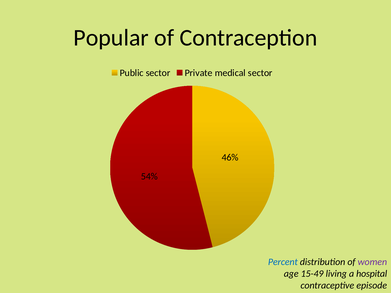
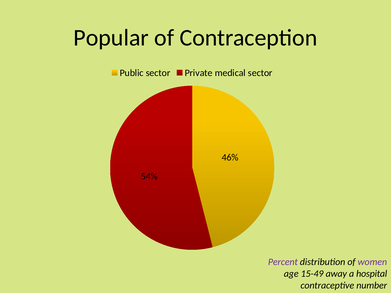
Percent colour: blue -> purple (283, 262)
living: living -> away (336, 274)
episode: episode -> number (372, 286)
